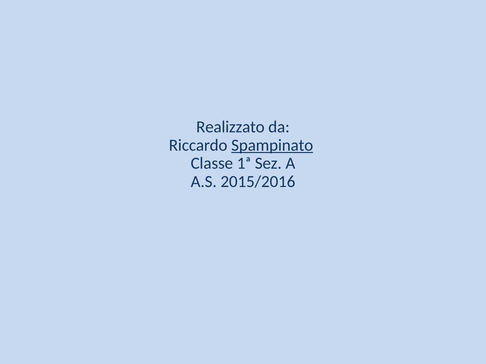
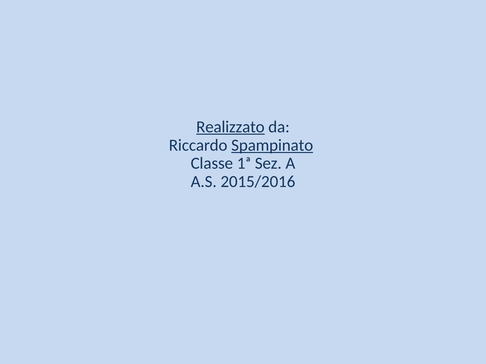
Realizzato underline: none -> present (230, 127)
